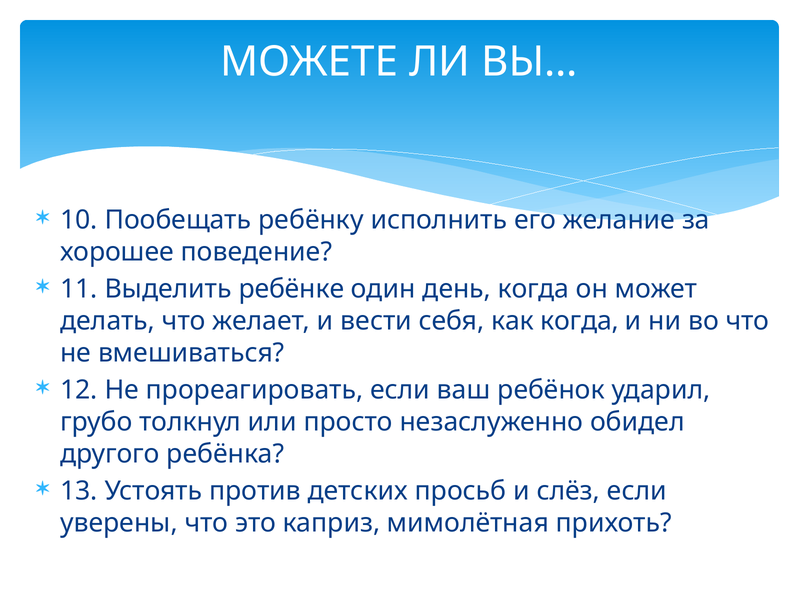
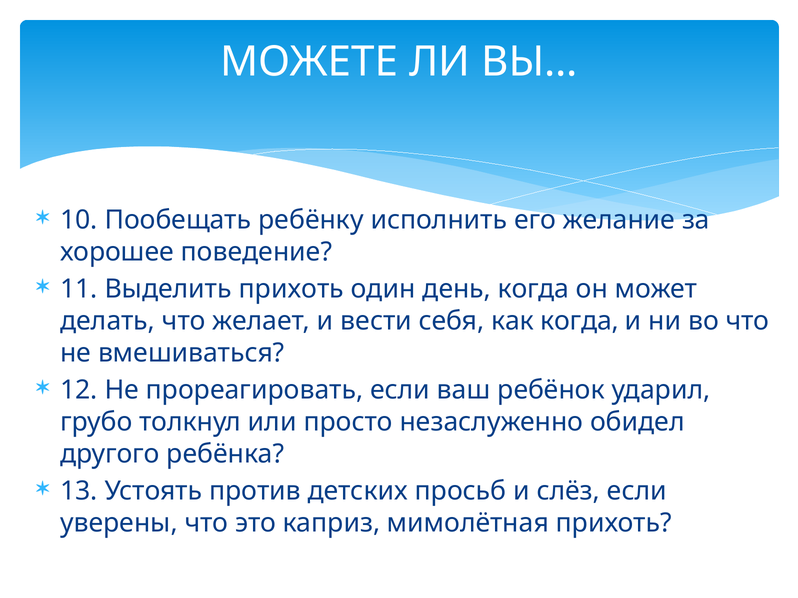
Выделить ребёнке: ребёнке -> прихоть (291, 289)
